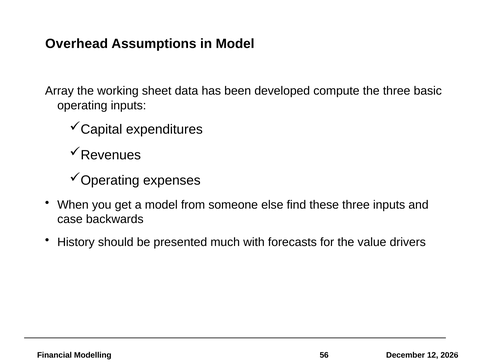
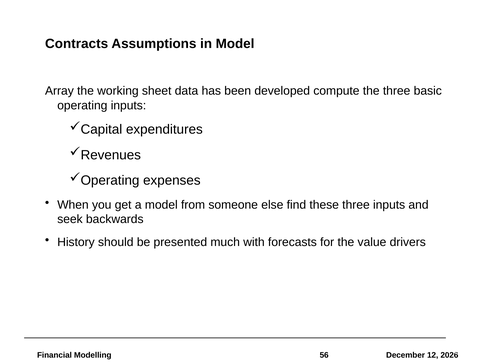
Overhead: Overhead -> Contracts (77, 44)
case: case -> seek (70, 219)
